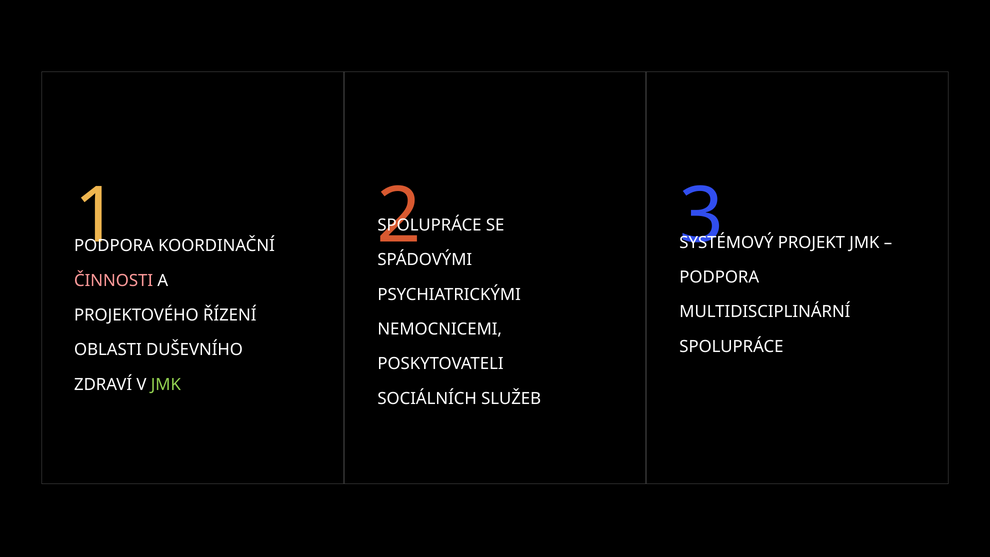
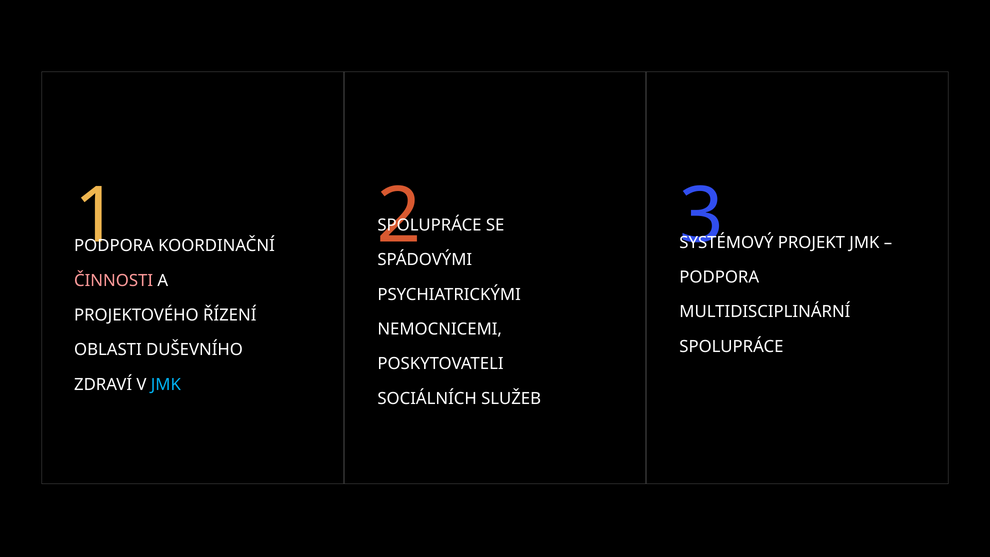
JMK colour: light green -> light blue (166, 384)
